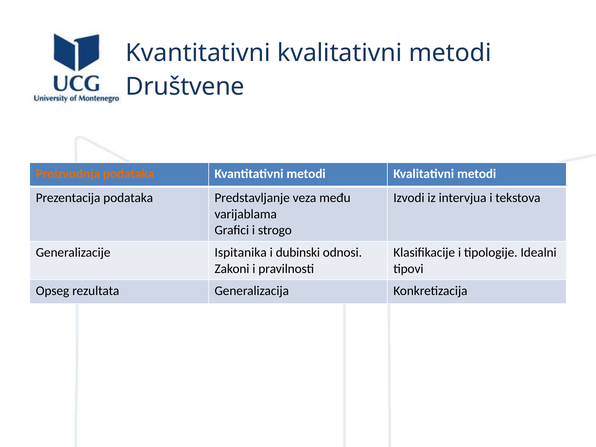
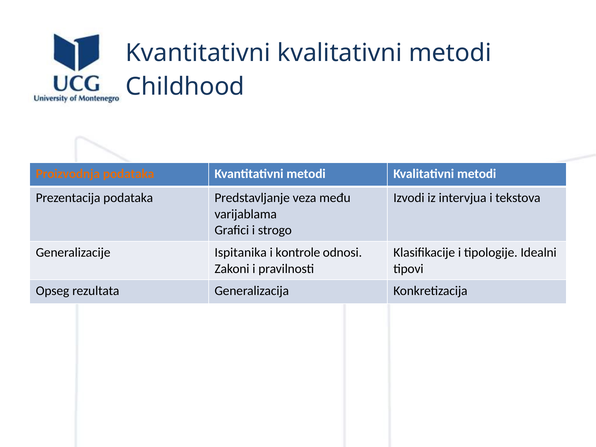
Društvene: Društvene -> Childhood (185, 87)
dubinski: dubinski -> kontrole (298, 252)
